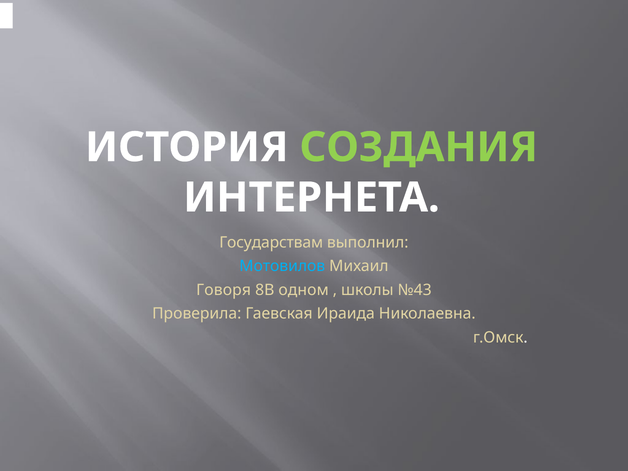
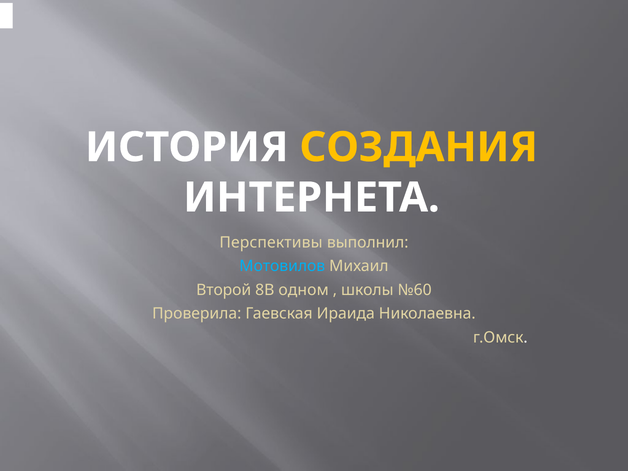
СОЗДАНИЯ colour: light green -> yellow (419, 147)
Государствам: Государствам -> Перспективы (271, 242)
Говоря: Говоря -> Второй (224, 290)
№43: №43 -> №60 (415, 290)
